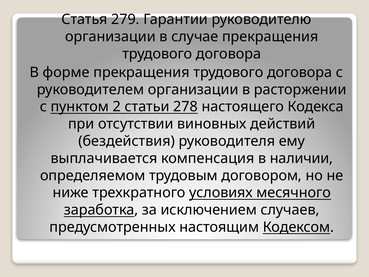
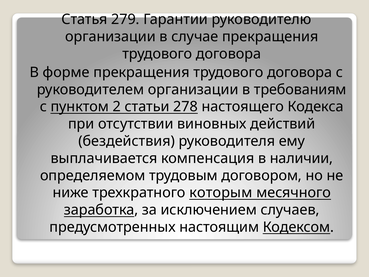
расторжении: расторжении -> требованиям (300, 89)
условиях: условиях -> которым (221, 193)
